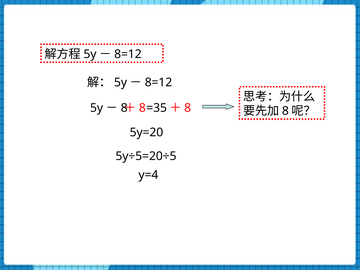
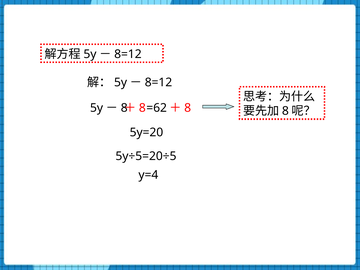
=35: =35 -> =62 (157, 108)
